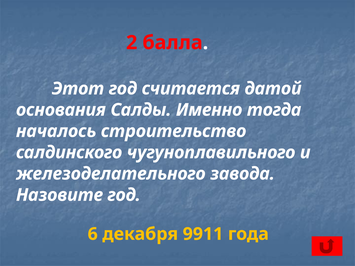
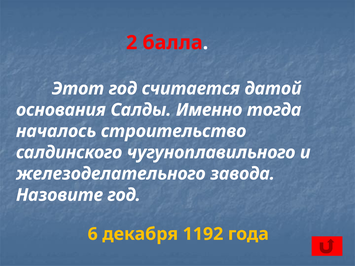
9911: 9911 -> 1192 (203, 234)
